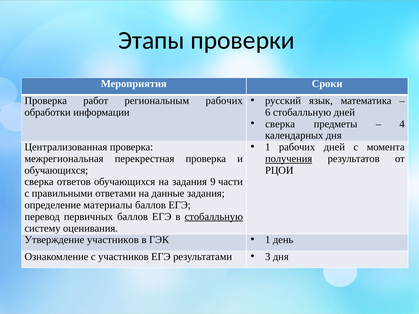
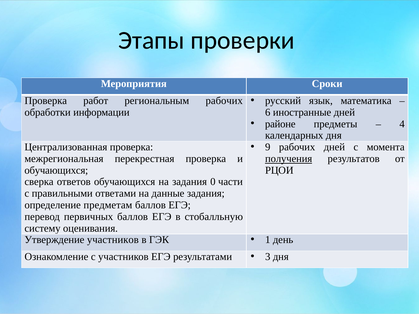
6 стобалльную: стобалльную -> иностранные (302, 112)
сверка: сверка -> районе (280, 124)
1: 1 -> 9 (268, 147)
9: 9 -> 0 (213, 182)
материалы: материалы -> предметам (108, 205)
стобалльную underline: present -> none (214, 217)
